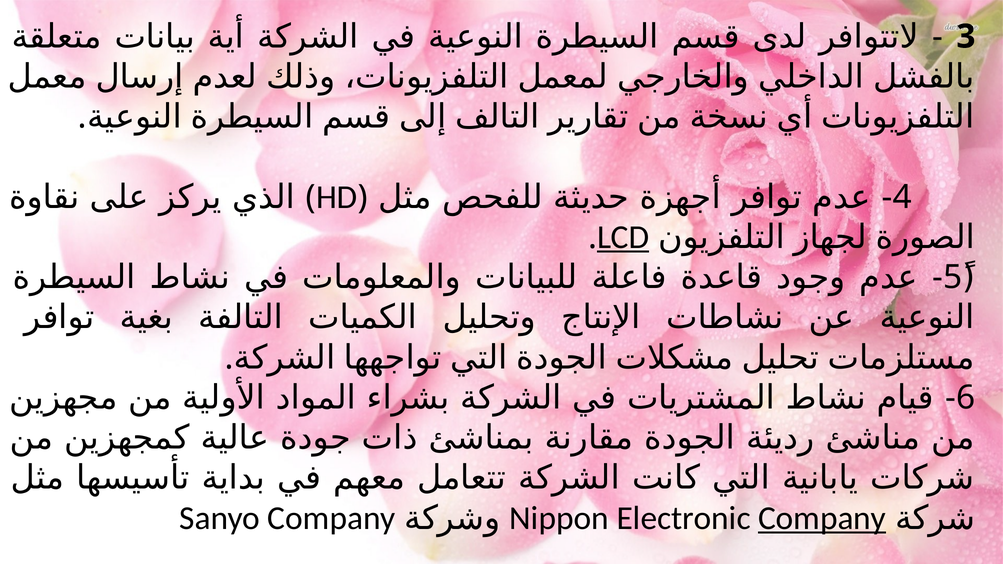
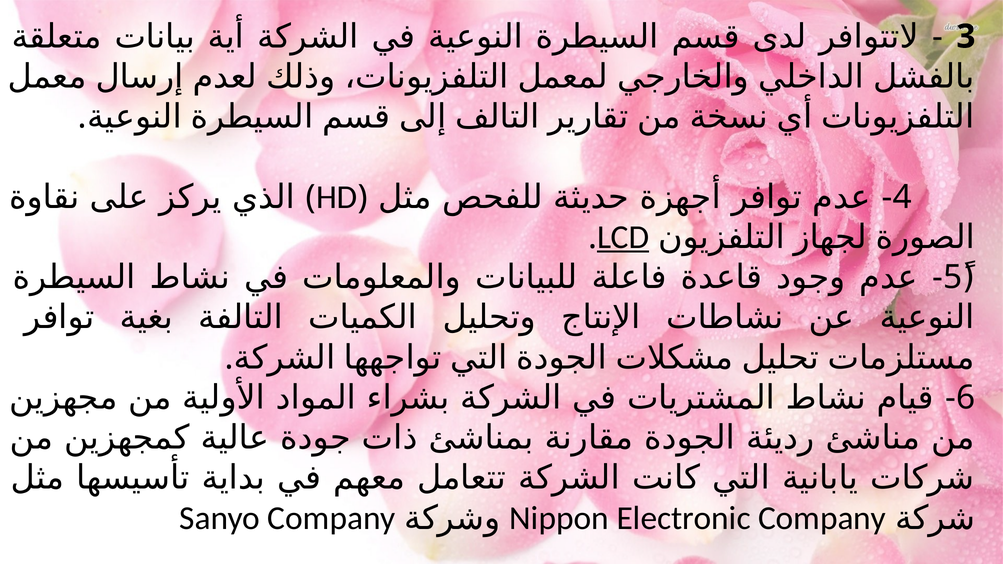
Company underline: present -> none (822, 518)
